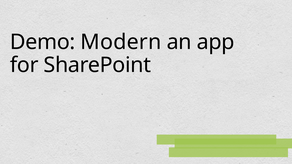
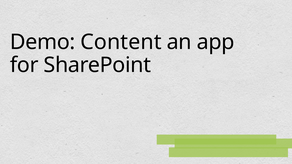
Modern: Modern -> Content (121, 42)
